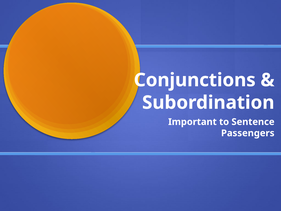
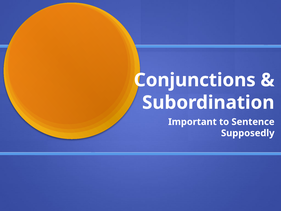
Passengers: Passengers -> Supposedly (248, 133)
